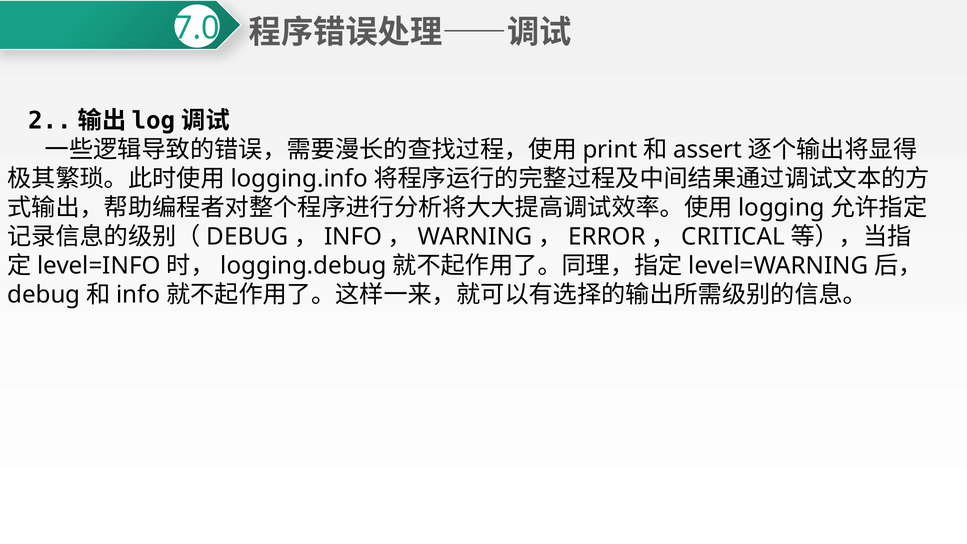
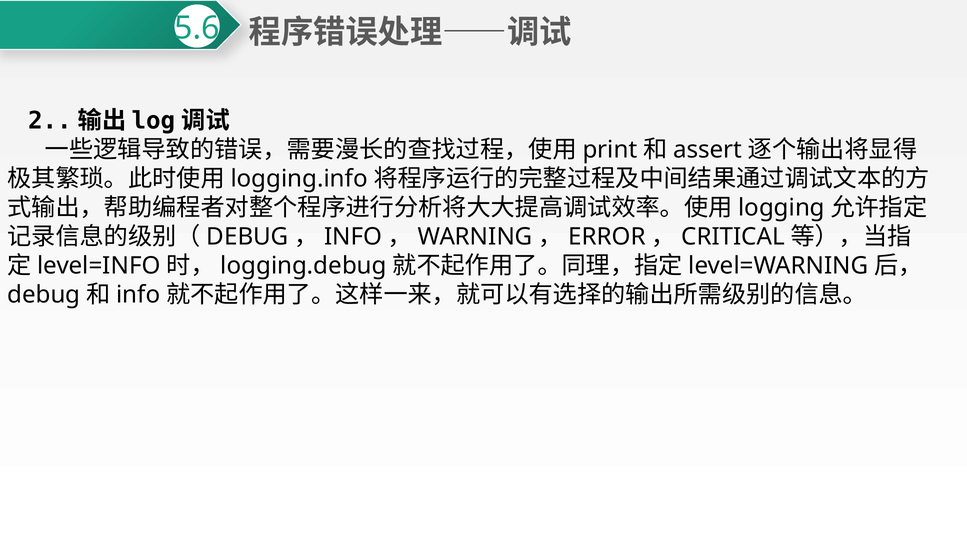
7.0: 7.0 -> 5.6 (197, 28)
